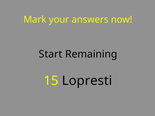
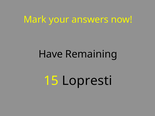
Start: Start -> Have (51, 54)
